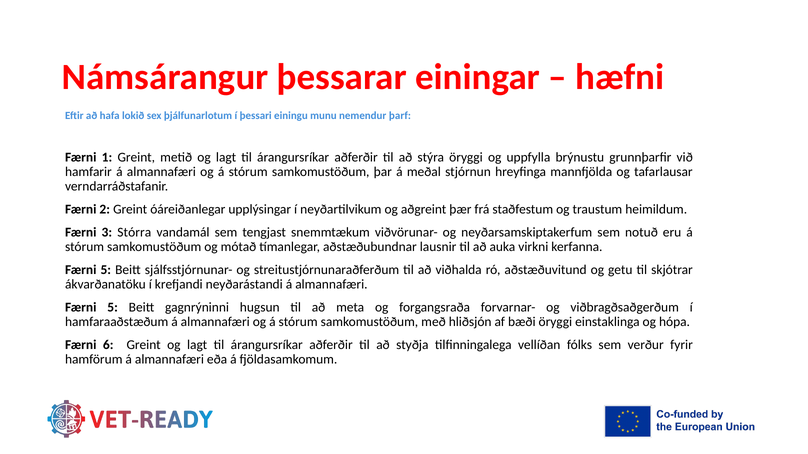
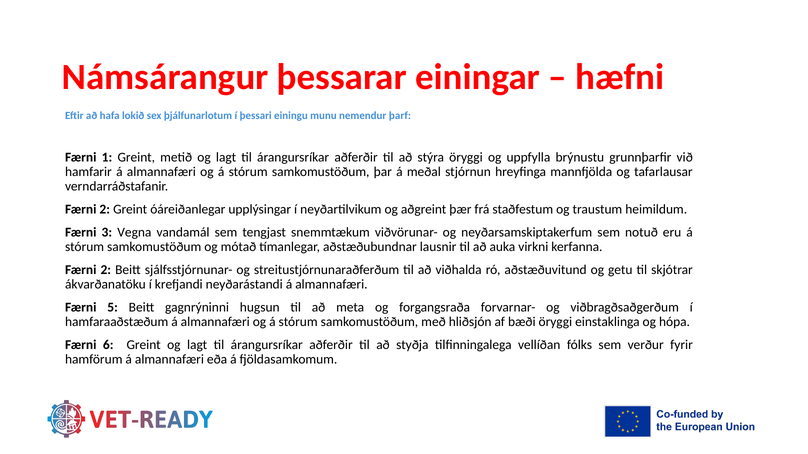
Stórra: Stórra -> Vegna (134, 233)
5: 5 -> 2 (106, 270)
